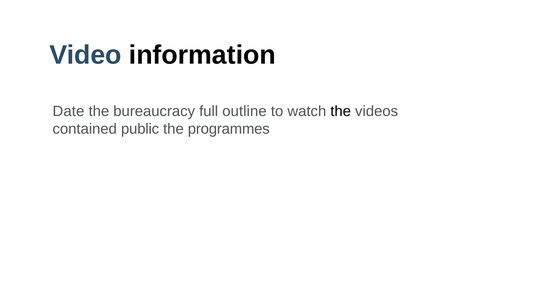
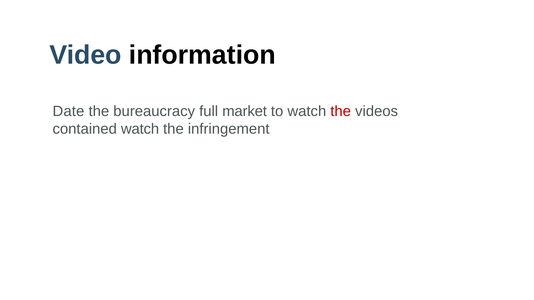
outline: outline -> market (245, 111)
the colour: black -> red (341, 111)
contained public: public -> watch (140, 129)
programmes: programmes -> infringement (229, 129)
